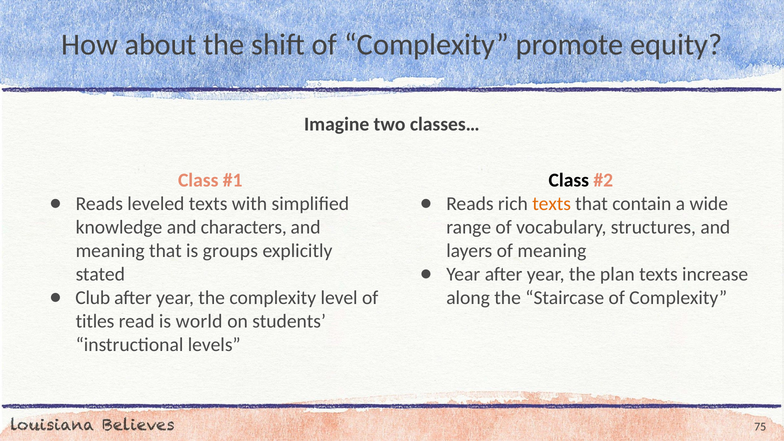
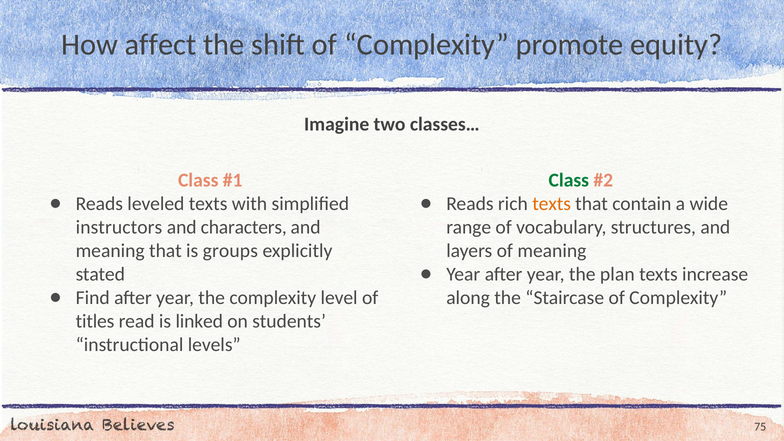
about: about -> affect (161, 45)
Class colour: black -> green (569, 180)
knowledge: knowledge -> instructors (119, 227)
Club: Club -> Find (93, 298)
world: world -> linked (199, 321)
